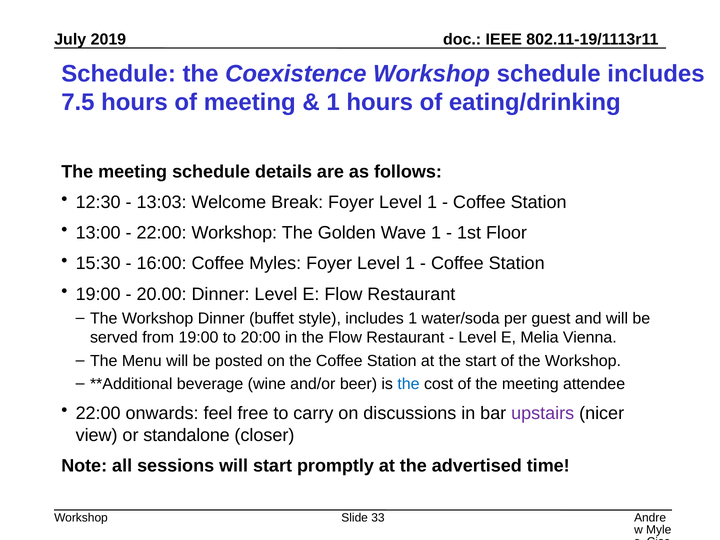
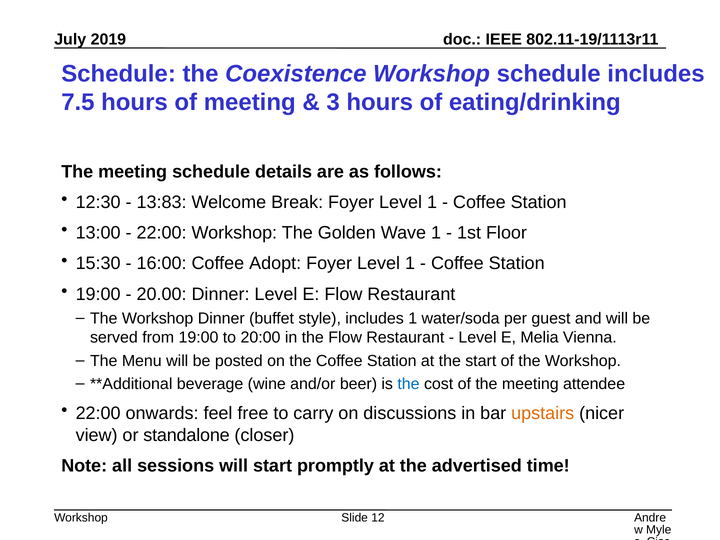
1: 1 -> 3 (333, 103)
13:03: 13:03 -> 13:83 (162, 202)
Myles: Myles -> Adopt (275, 264)
upstairs colour: purple -> orange (543, 414)
33: 33 -> 12 (378, 518)
